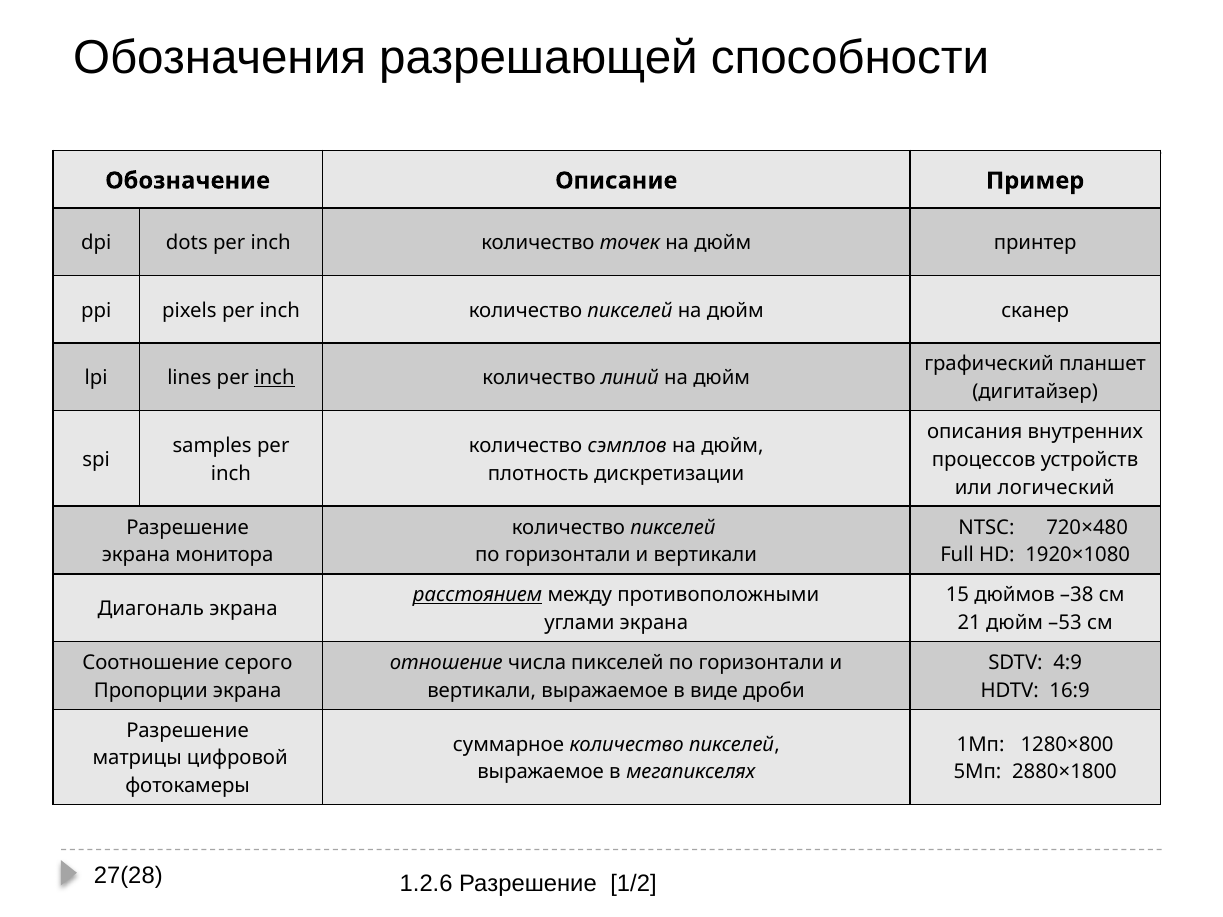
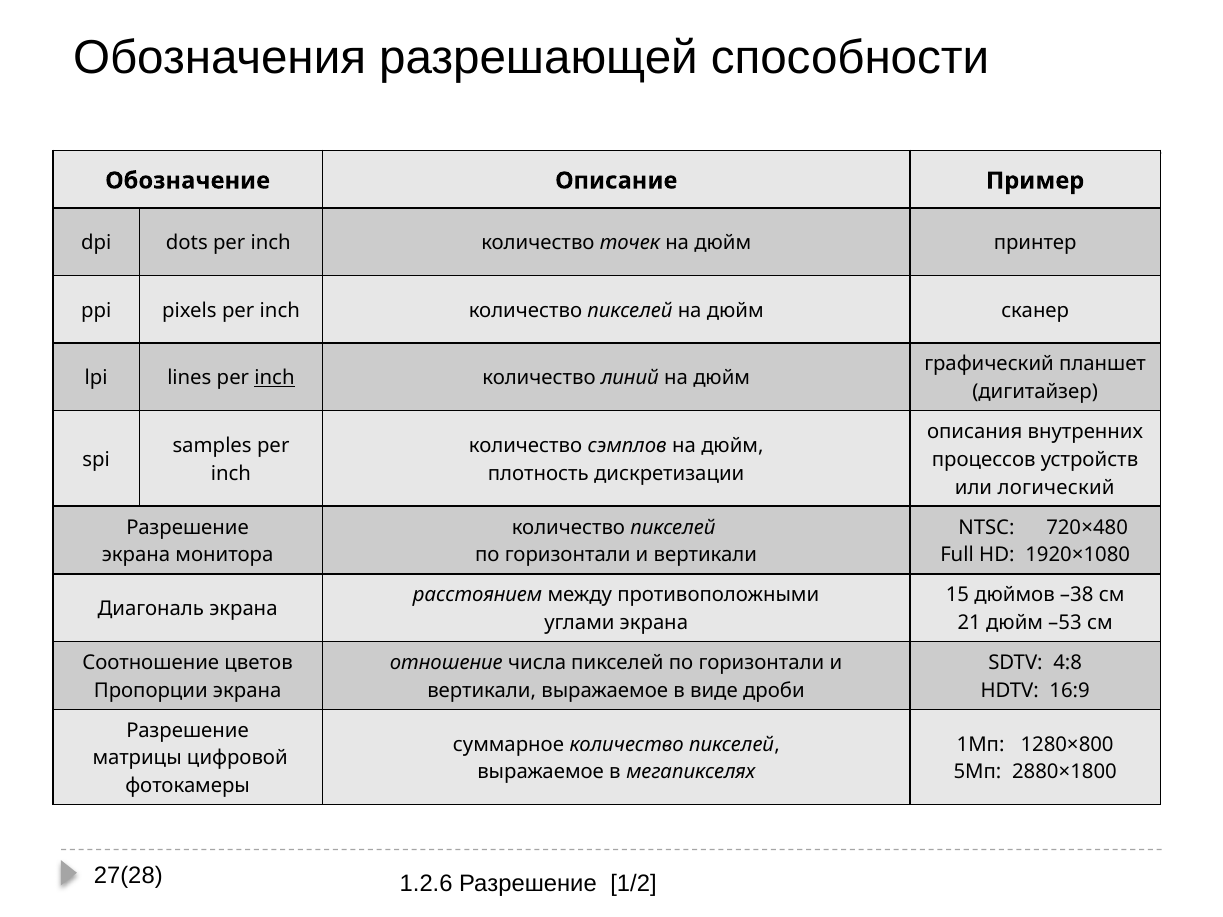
расстоянием underline: present -> none (478, 595)
серого: серого -> цветов (259, 663)
4:9: 4:9 -> 4:8 (1068, 663)
